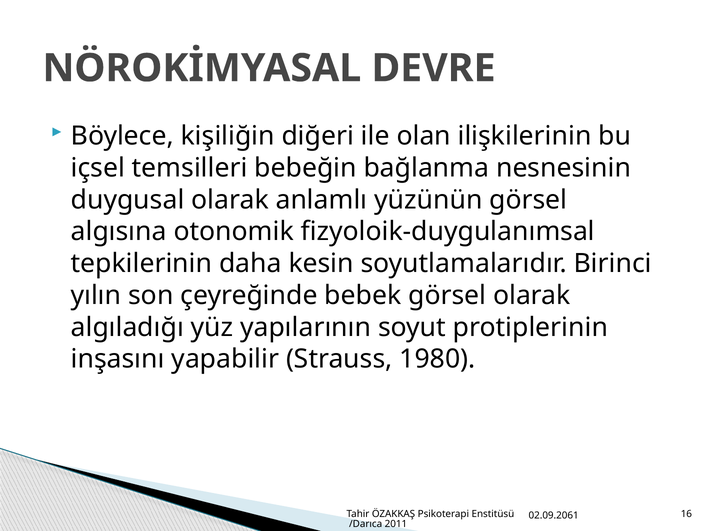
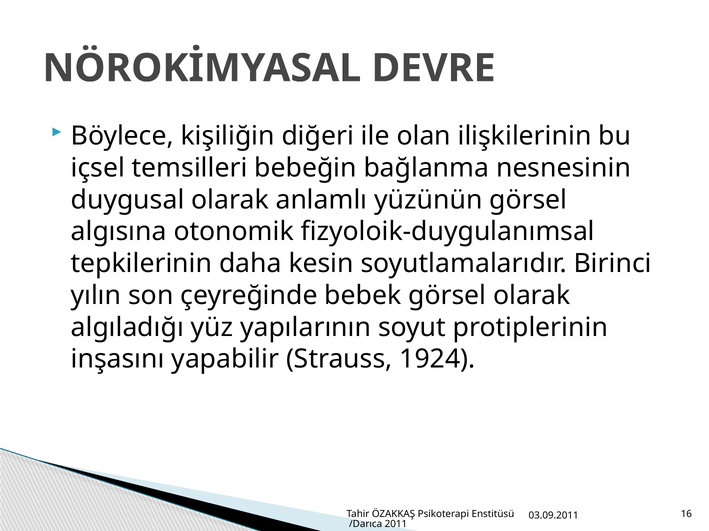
1980: 1980 -> 1924 (437, 360)
02.09.2061: 02.09.2061 -> 03.09.2011 (554, 516)
